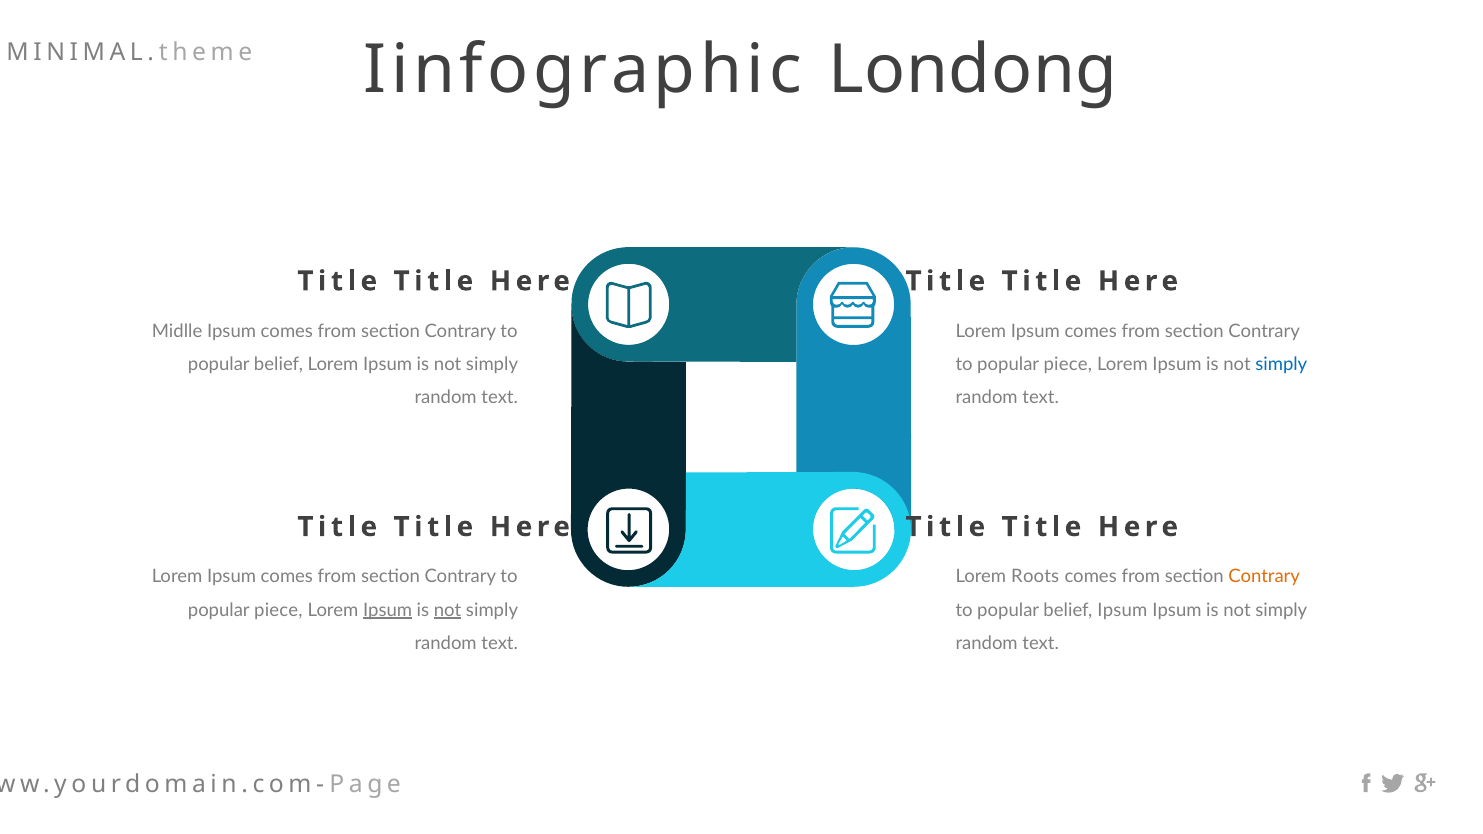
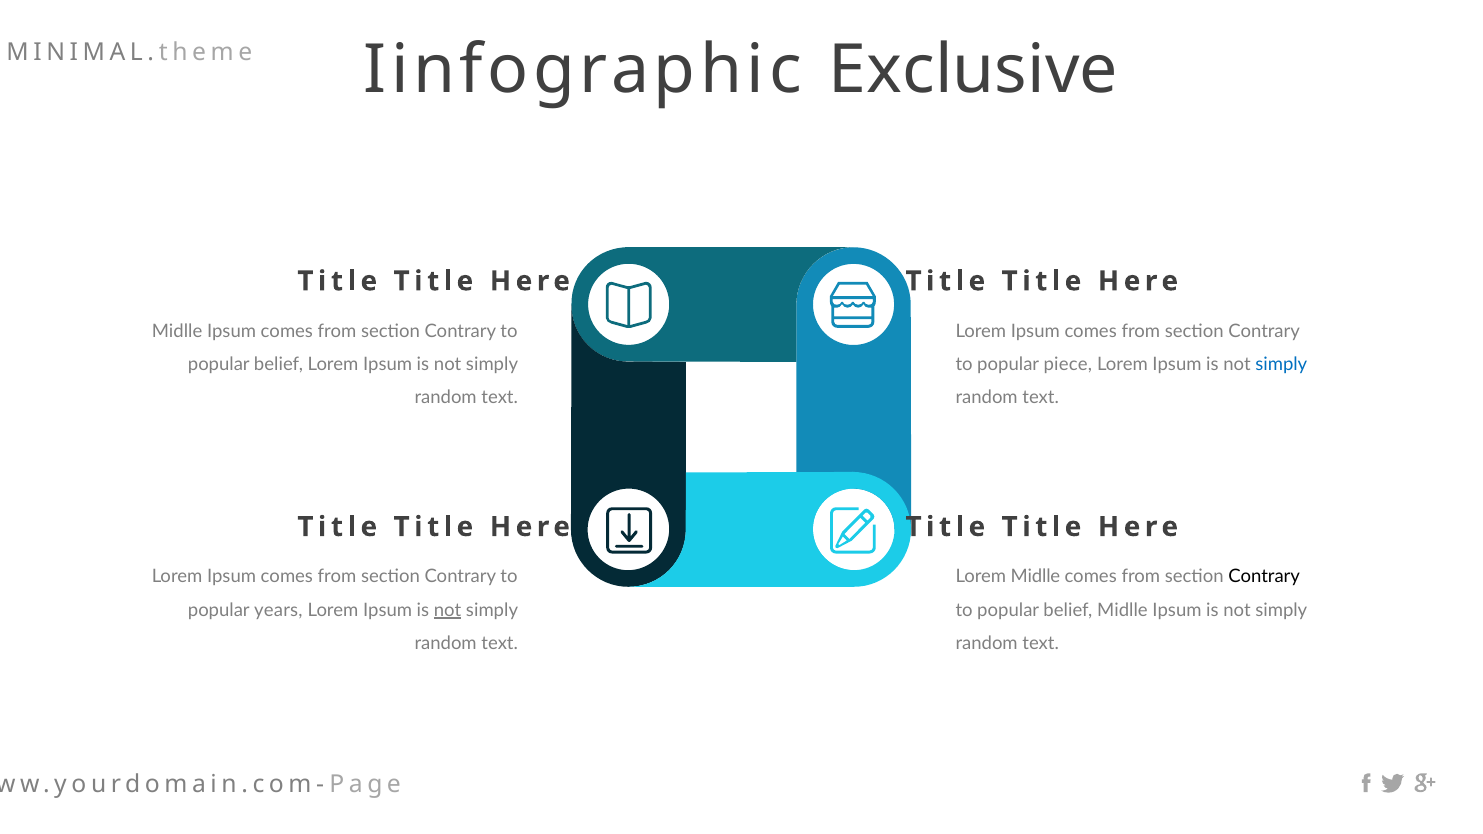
Londong: Londong -> Exclusive (973, 70)
Lorem Roots: Roots -> Midlle (1035, 577)
Contrary colour: orange -> black (1264, 577)
piece: piece -> years (278, 610)
Ipsum underline: present -> none (388, 610)
belief Ipsum: Ipsum -> Midlle (1122, 610)
